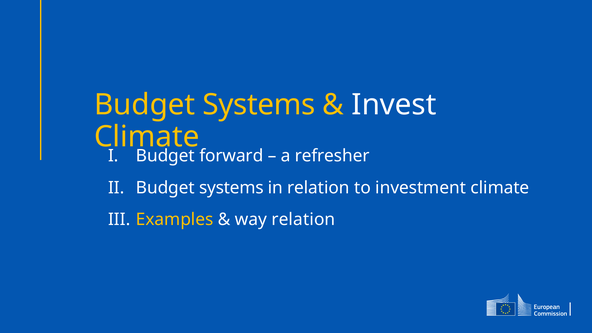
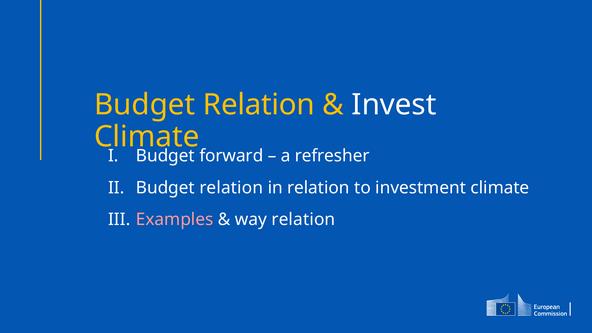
Systems: Systems -> Relation (259, 105)
systems: systems -> relation (231, 188)
Examples colour: yellow -> pink (175, 219)
